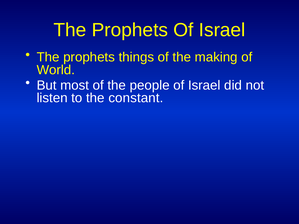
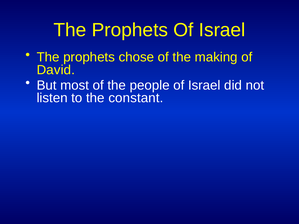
things: things -> chose (136, 57)
World: World -> David (56, 70)
